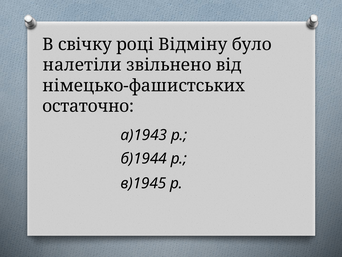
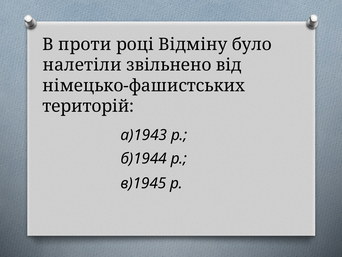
свічку: свічку -> проти (85, 44)
остаточно: остаточно -> територій (88, 106)
